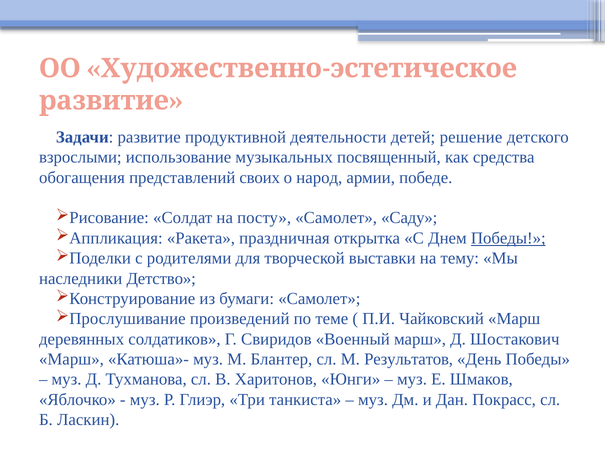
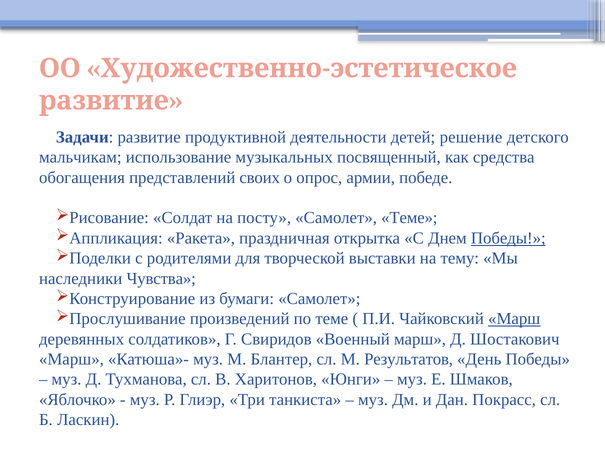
взрослыми: взрослыми -> мальчикам (80, 157)
народ: народ -> опрос (319, 177)
Самолет Саду: Саду -> Теме (409, 218)
Детство: Детство -> Чувства (161, 278)
Марш underline: none -> present (514, 319)
